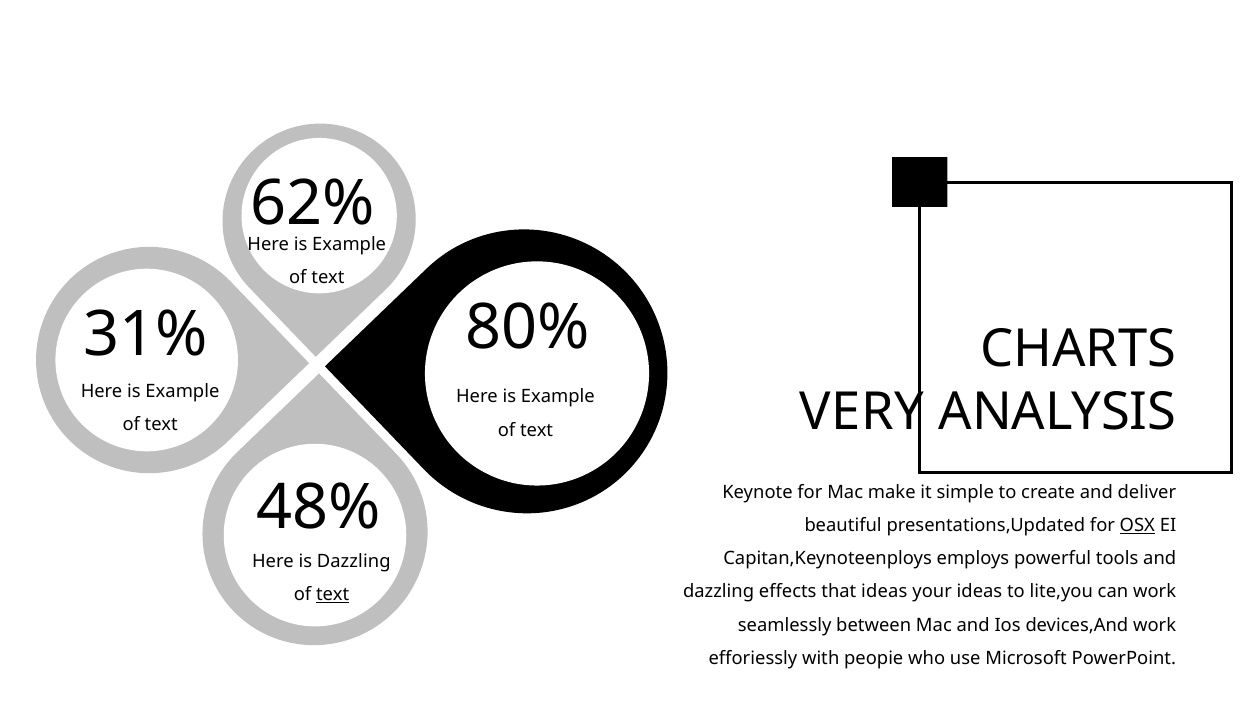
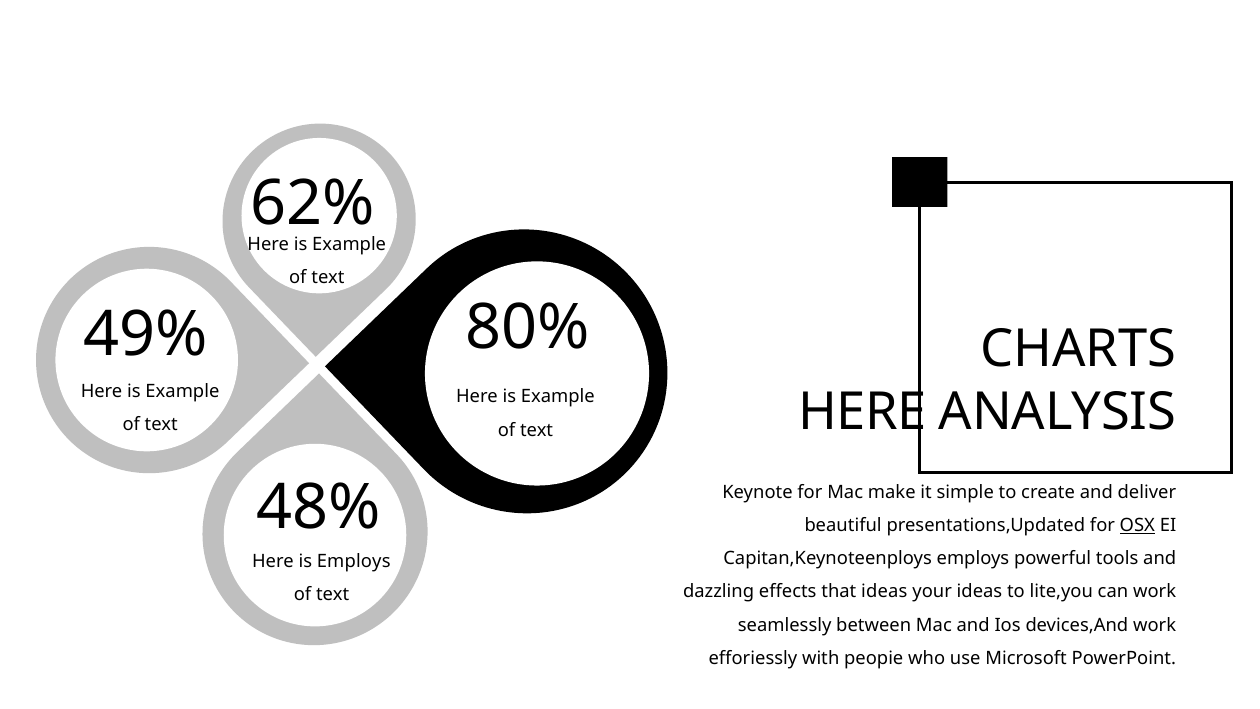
31%: 31% -> 49% (145, 334)
VERY: VERY -> HERE (862, 412)
is Dazzling: Dazzling -> Employs (354, 561)
text underline: present -> none (333, 594)
